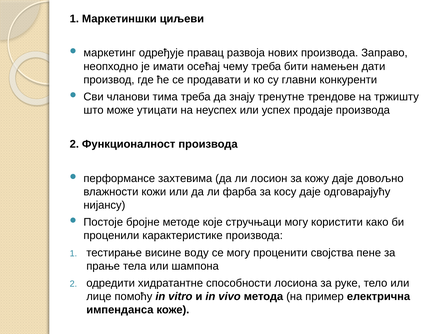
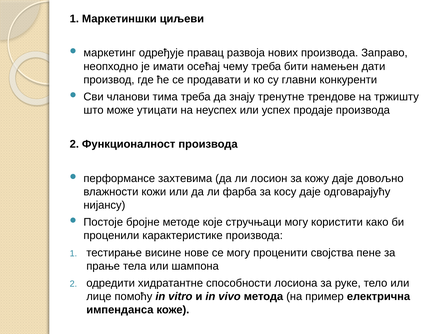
воду: воду -> нове (197, 253)
